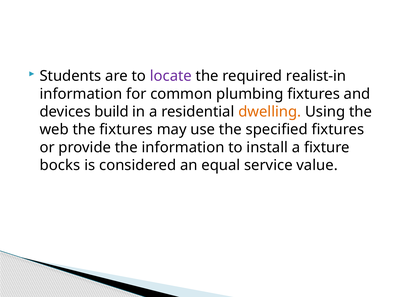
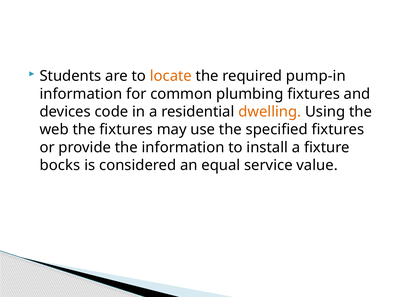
locate colour: purple -> orange (171, 76)
realist-in: realist-in -> pump-in (316, 76)
build: build -> code (111, 112)
